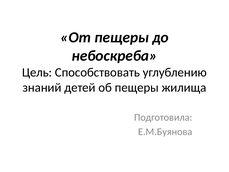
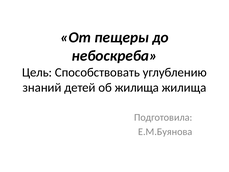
об пещеры: пещеры -> жилища (137, 87)
